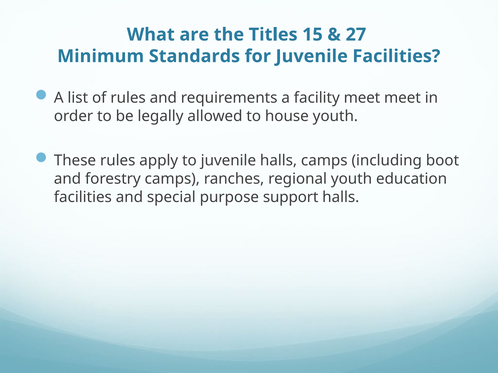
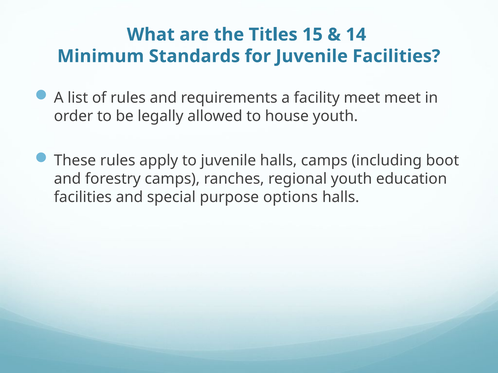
27: 27 -> 14 (356, 35)
support: support -> options (291, 197)
